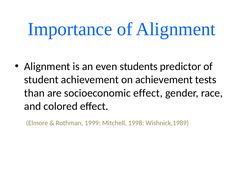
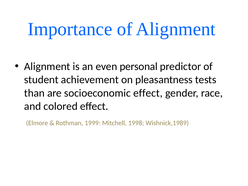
students: students -> personal (139, 67)
on achievement: achievement -> pleasantness (164, 80)
